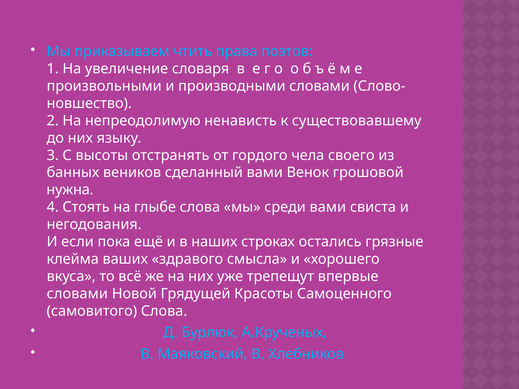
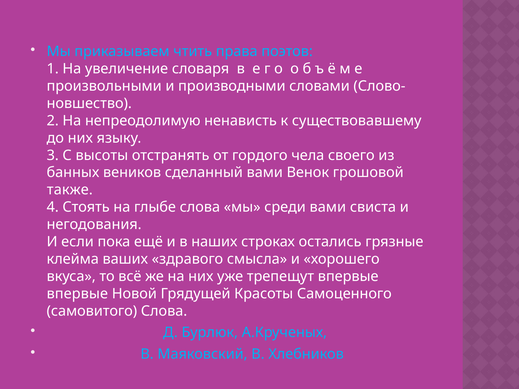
нужна: нужна -> также (70, 190)
словами: словами -> впервые (77, 294)
